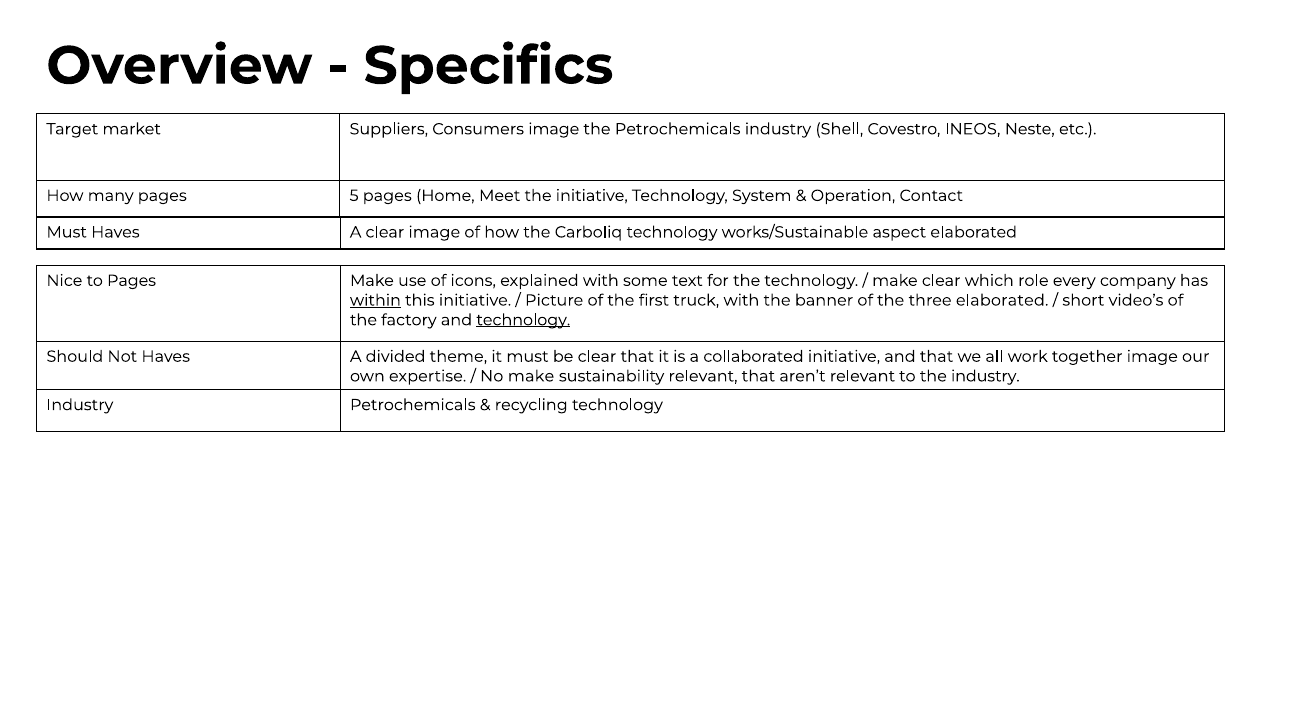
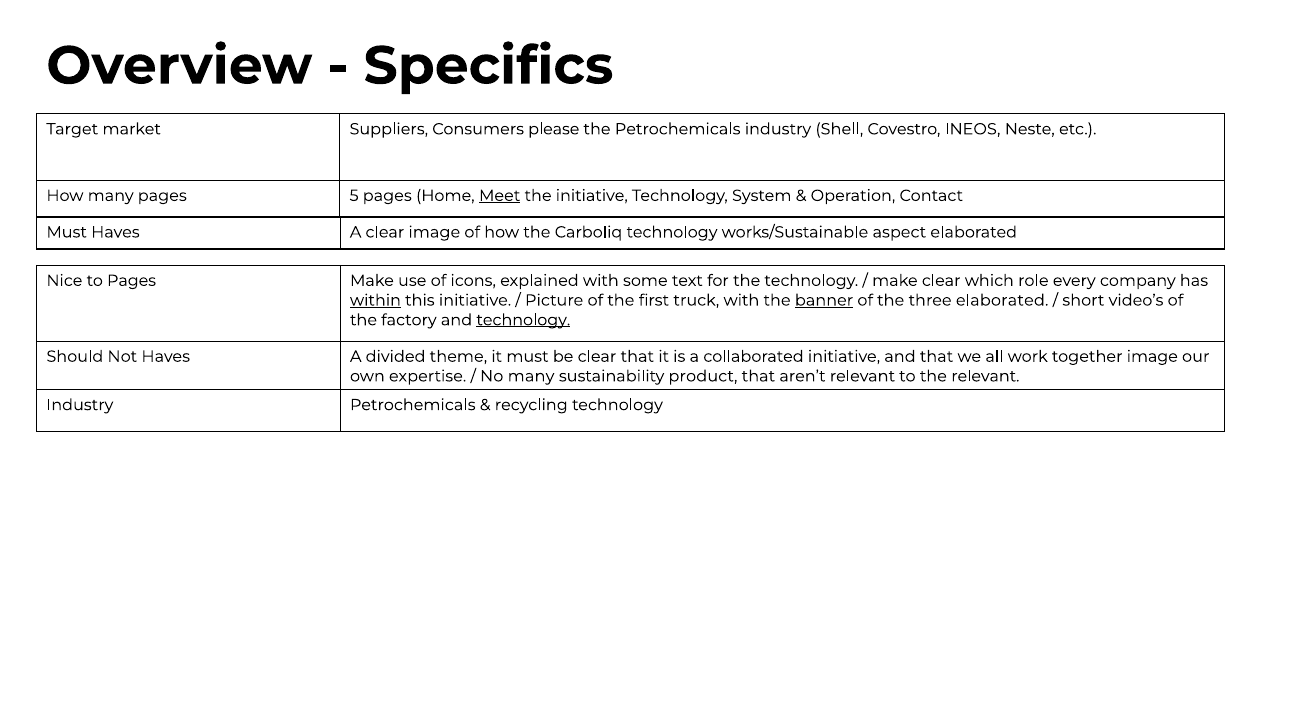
Consumers image: image -> please (554, 129)
Meet underline: none -> present (500, 196)
banner underline: none -> present (824, 300)
No make: make -> many (531, 376)
sustainability relevant: relevant -> product (703, 376)
the industry: industry -> relevant (985, 376)
